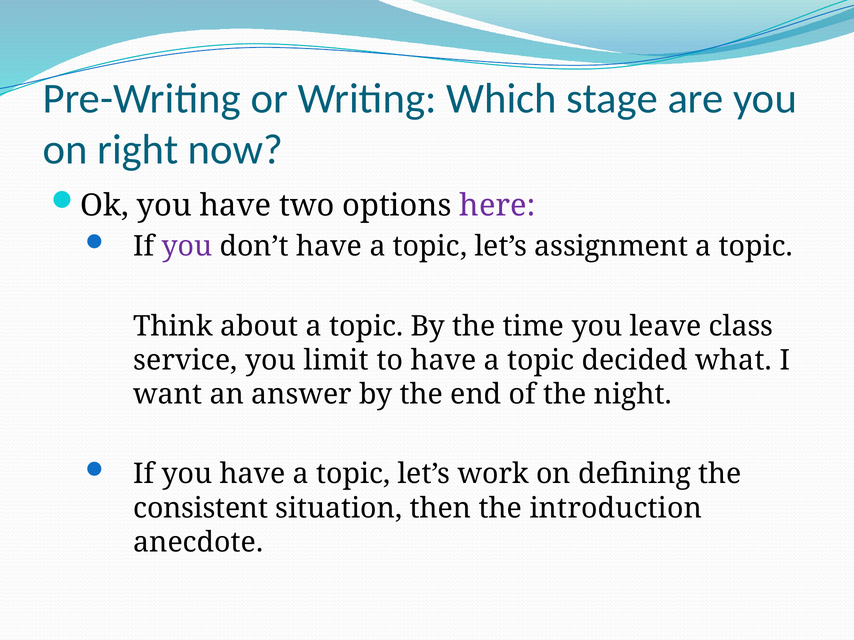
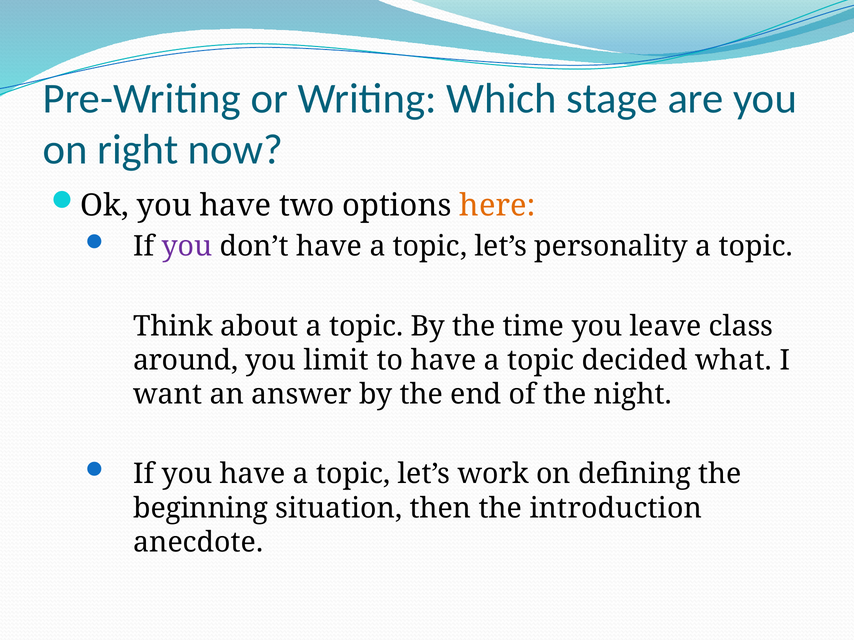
here colour: purple -> orange (497, 206)
assignment: assignment -> personality (611, 247)
service: service -> around (186, 361)
consistent: consistent -> beginning (201, 509)
